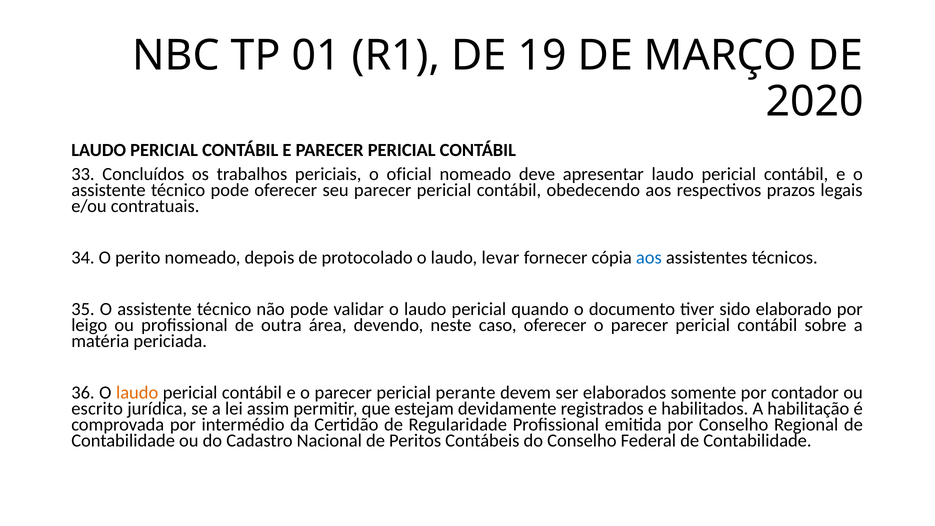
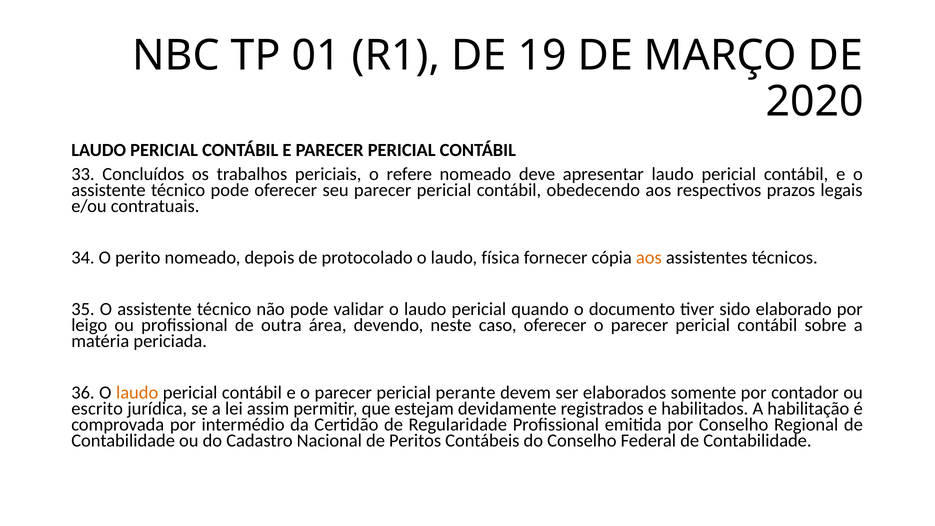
oficial: oficial -> refere (409, 174)
levar: levar -> física (501, 257)
aos colour: blue -> orange (649, 257)
